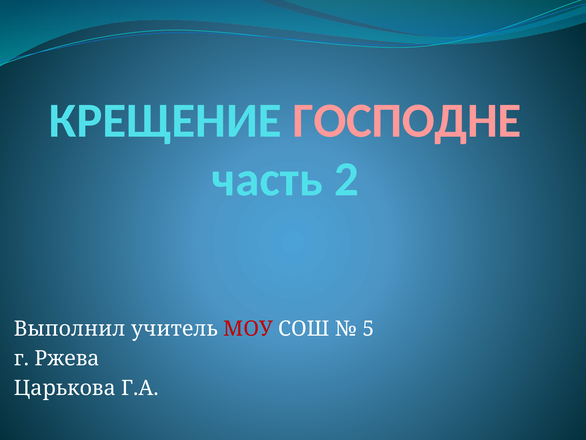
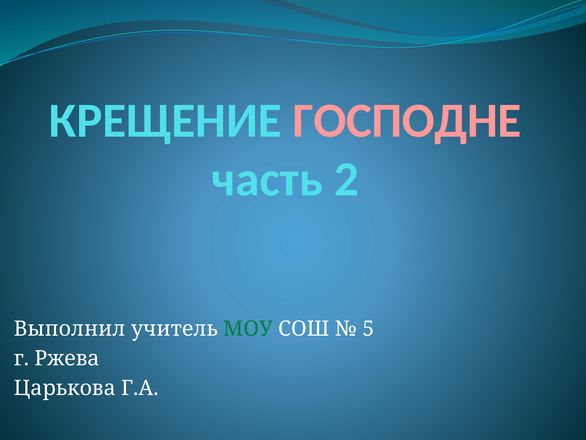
МОУ colour: red -> green (248, 328)
